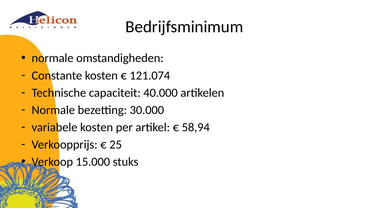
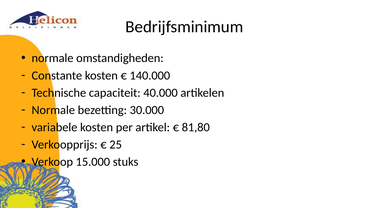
121.074: 121.074 -> 140.000 (150, 75)
58,94: 58,94 -> 81,80 (196, 127)
